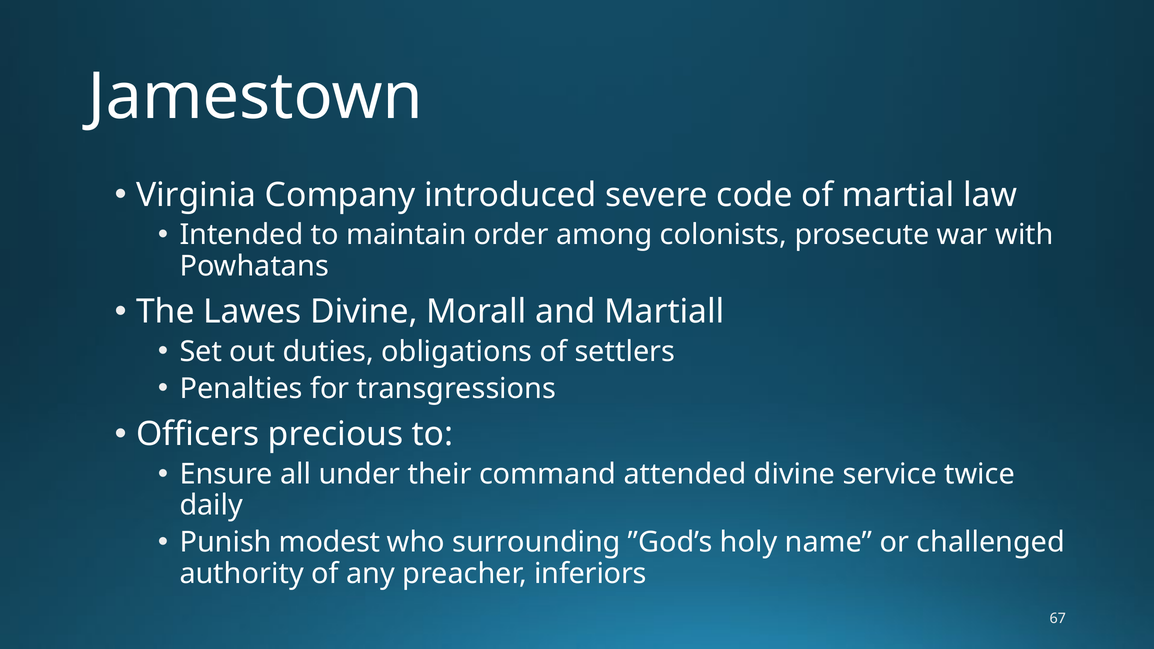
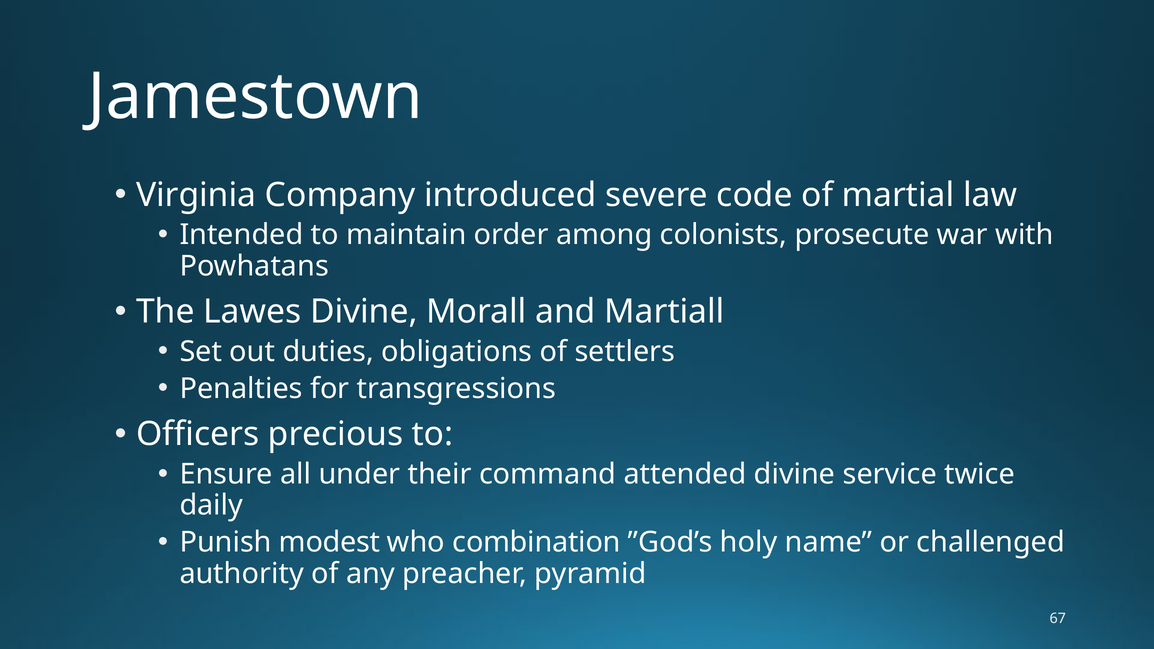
surrounding: surrounding -> combination (537, 543)
inferiors: inferiors -> pyramid (590, 574)
